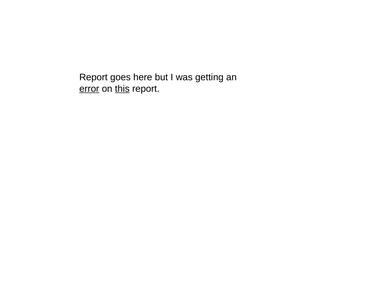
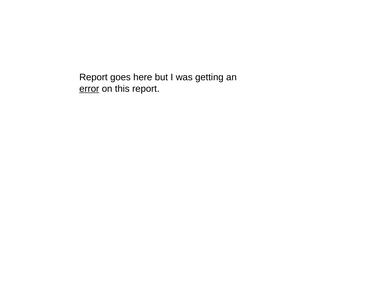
this underline: present -> none (122, 89)
